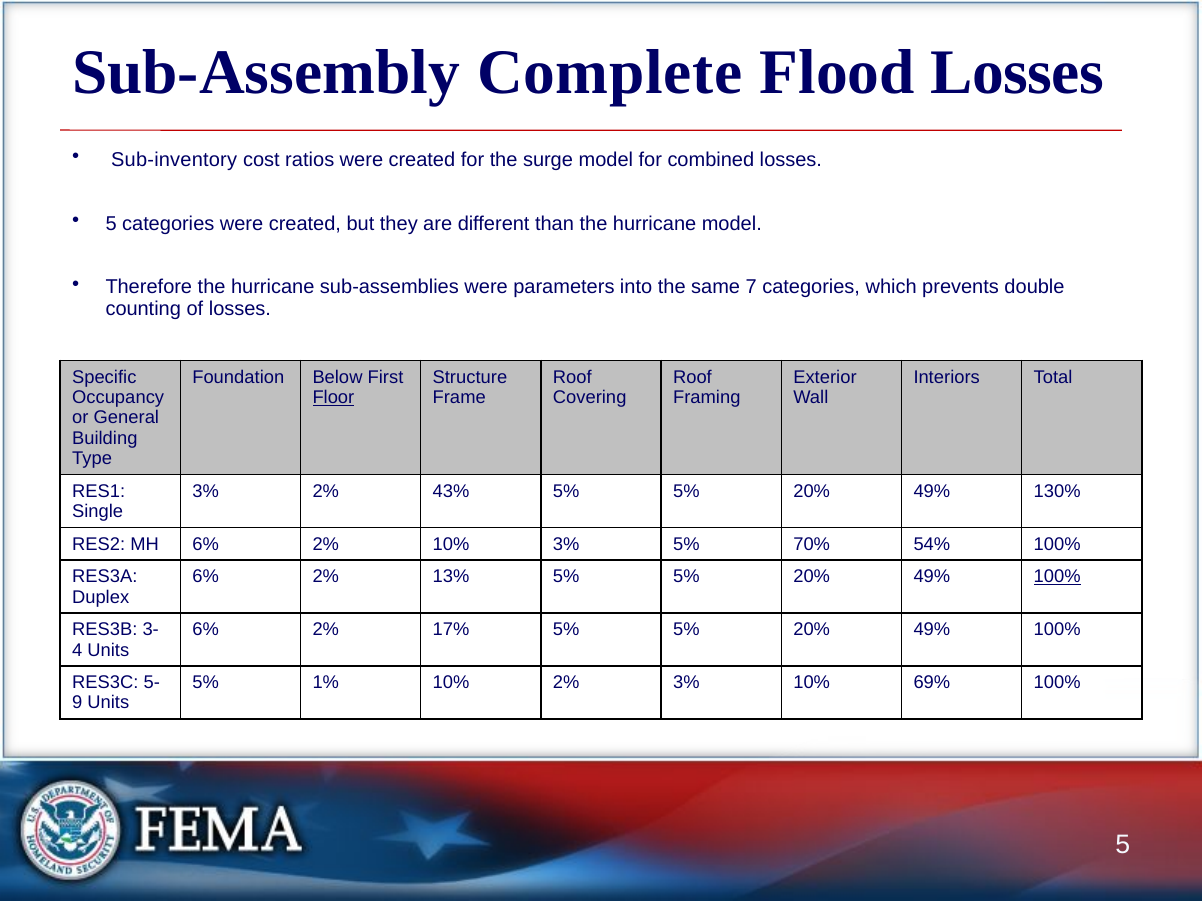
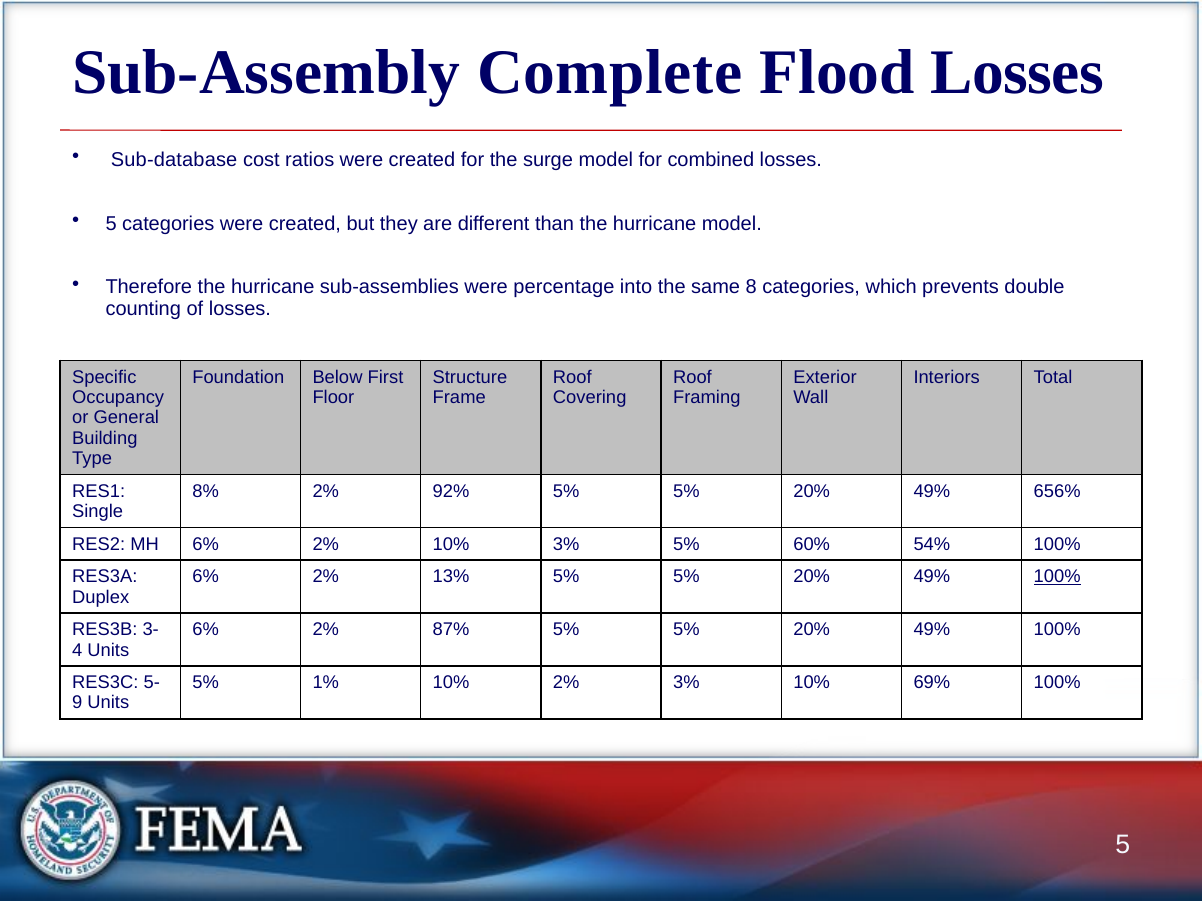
Sub-inventory: Sub-inventory -> Sub-database (174, 160)
parameters: parameters -> percentage (564, 287)
7: 7 -> 8 (751, 287)
Floor underline: present -> none (333, 398)
3%: 3% -> 8% (206, 491)
43%: 43% -> 92% (451, 491)
130%: 130% -> 656% (1057, 491)
70%: 70% -> 60% (812, 544)
17%: 17% -> 87% (451, 630)
